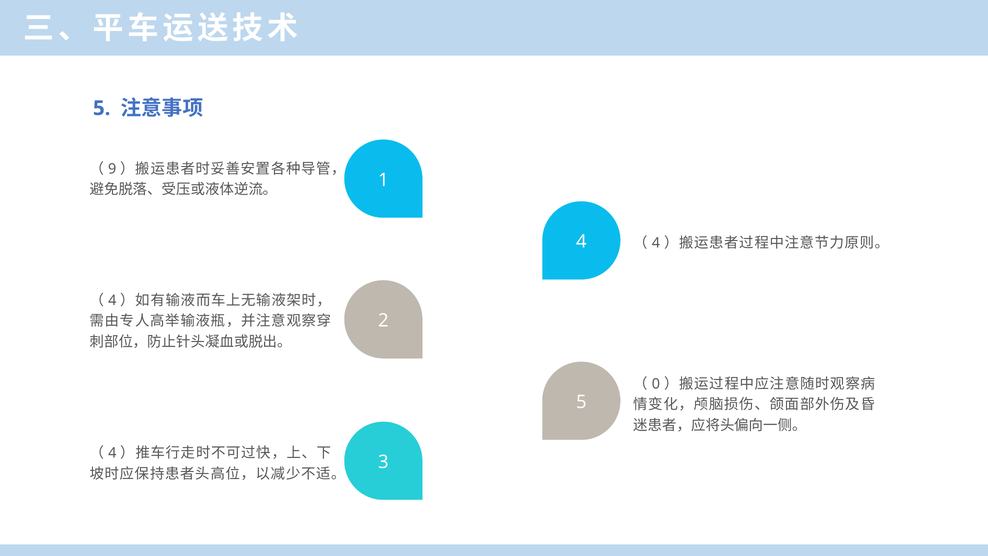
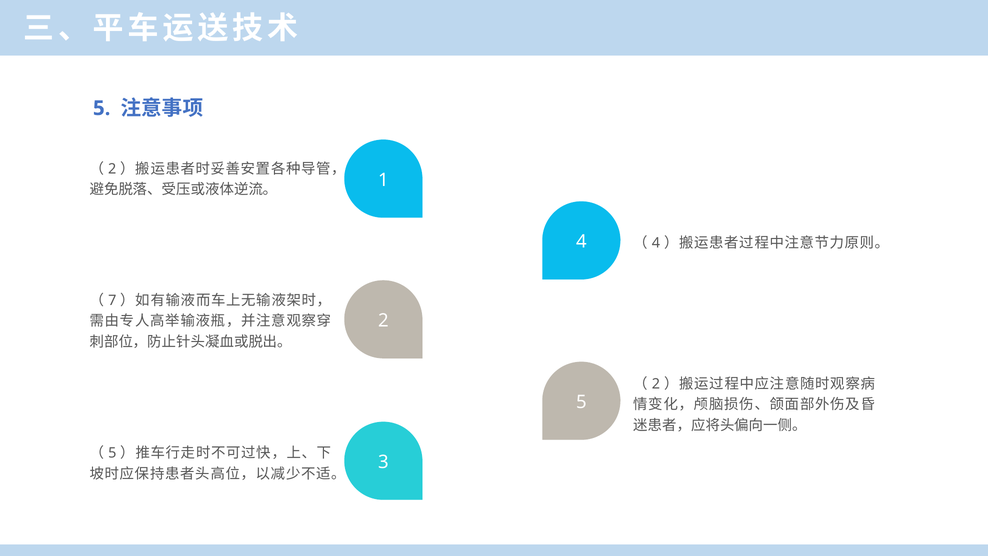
9: 9 -> 2 (112, 169)
4: 4 -> 7 (112, 300)
0: 0 -> 2 (656, 384)
4: 4 -> 5 (112, 453)
